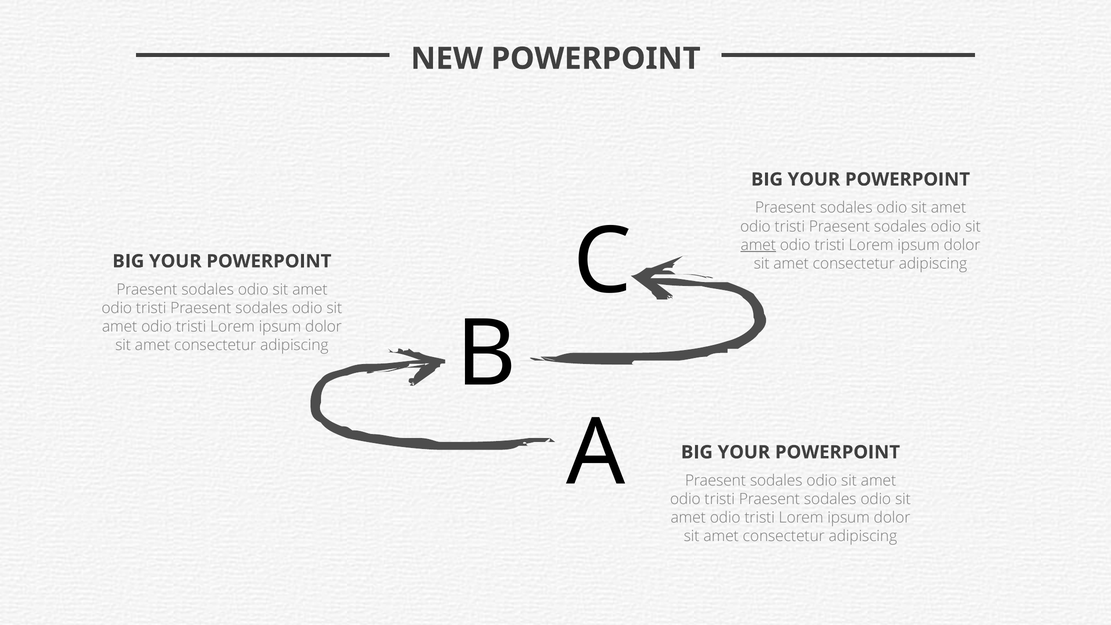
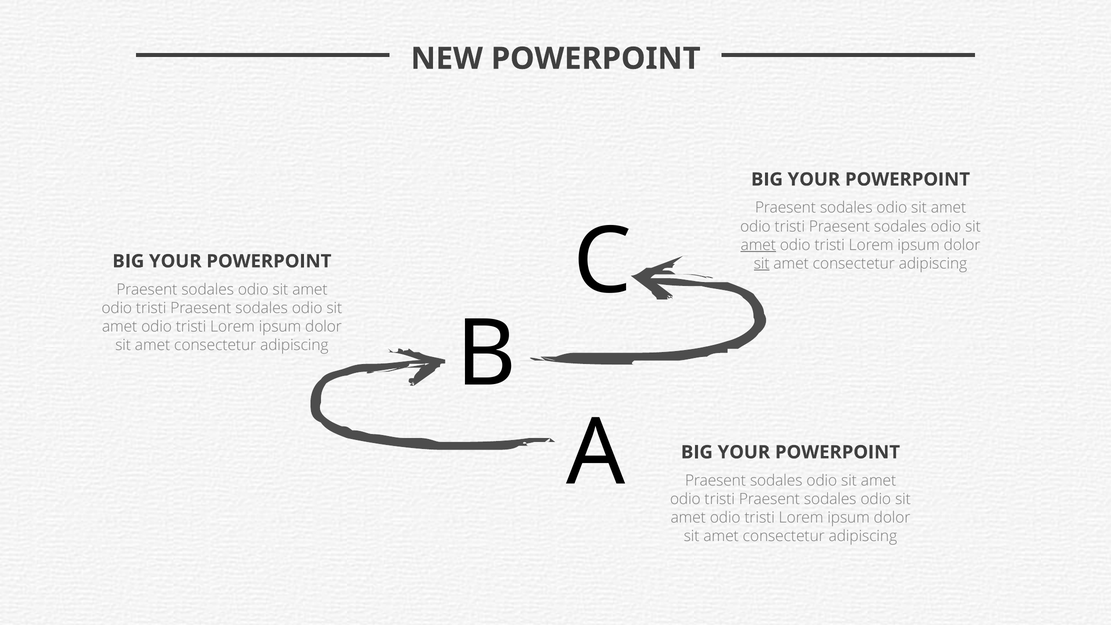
sit underline: none -> present (762, 264)
